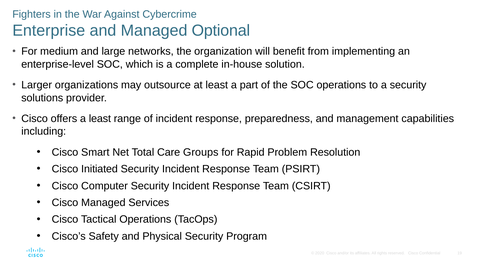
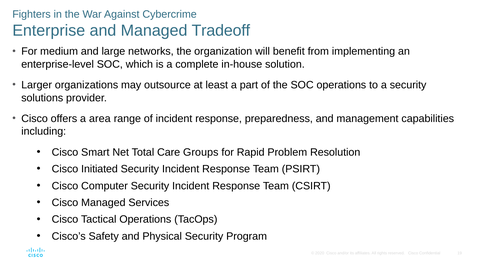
Optional: Optional -> Tradeoff (221, 31)
a least: least -> area (100, 119)
